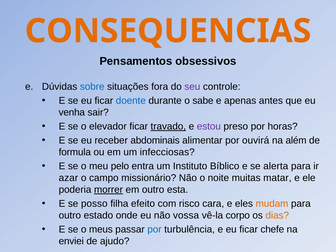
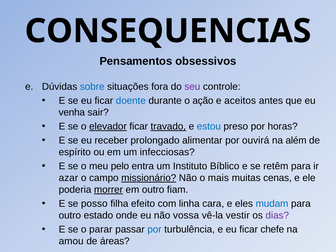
CONSEQUENCIAS colour: orange -> black (168, 31)
sabe: sabe -> ação (203, 101)
apenas: apenas -> aceitos (240, 101)
elevador underline: none -> present (108, 126)
estou colour: purple -> blue (209, 126)
abdominais: abdominais -> prolongado (155, 140)
formula: formula -> espírito (75, 152)
alerta: alerta -> retêm (276, 166)
missionário underline: none -> present (149, 178)
noite: noite -> mais (218, 178)
matar: matar -> cenas (277, 178)
esta: esta -> fiam (178, 190)
risco: risco -> linha (189, 204)
mudam colour: orange -> blue (272, 204)
corpo: corpo -> vestir (238, 215)
dias colour: orange -> purple (277, 215)
meus: meus -> parar (101, 229)
enviei: enviei -> amou (71, 241)
ajudo: ajudo -> áreas (115, 241)
